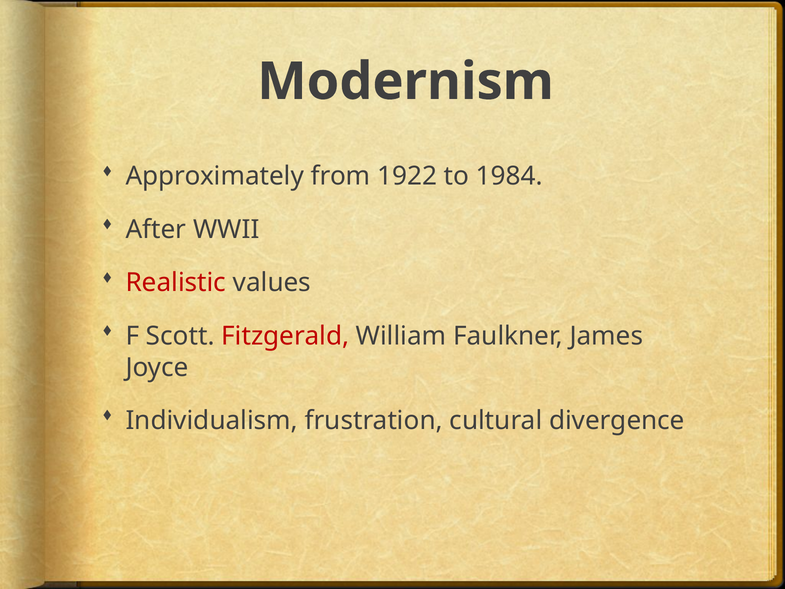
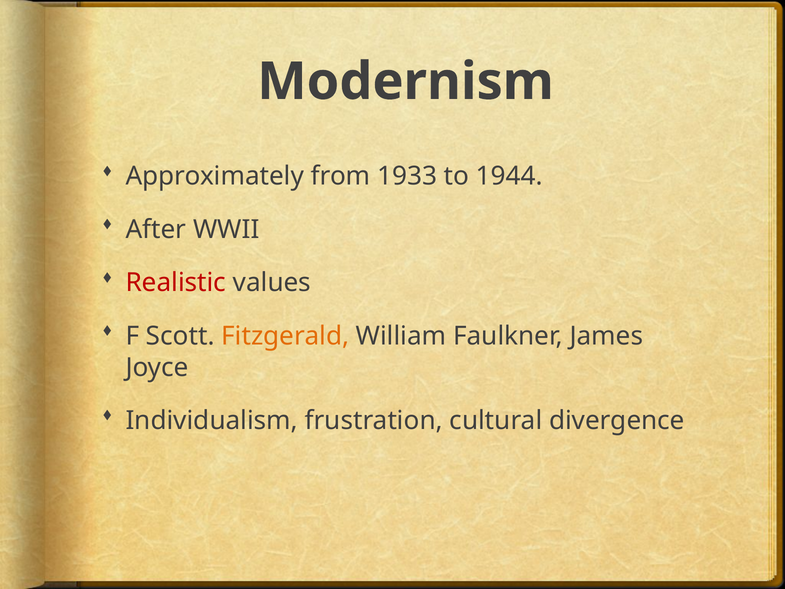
1922: 1922 -> 1933 (407, 176)
1984: 1984 -> 1944 (509, 176)
Fitzgerald colour: red -> orange (285, 336)
